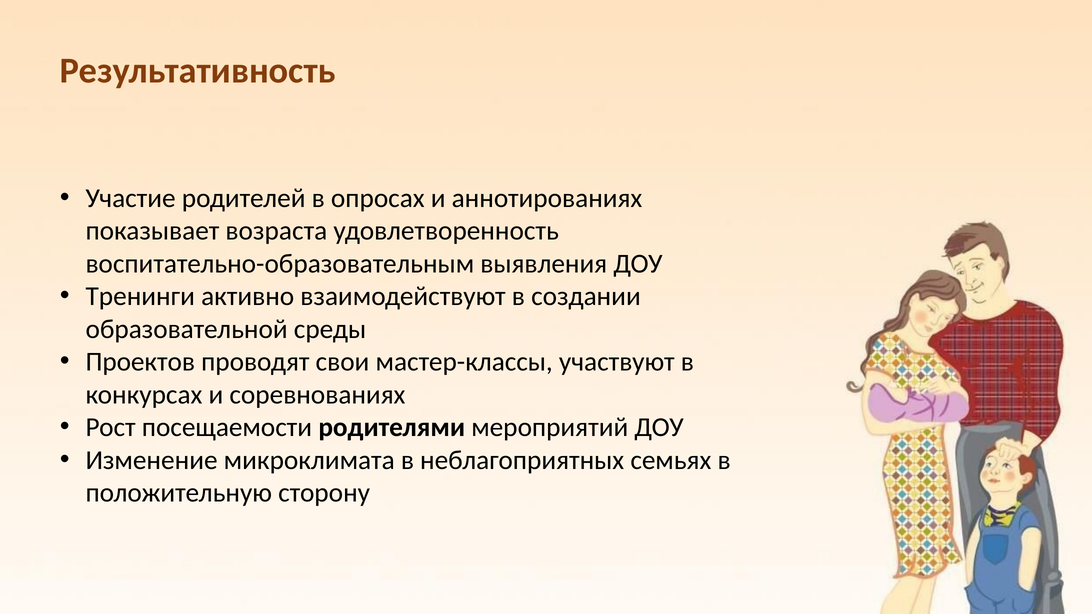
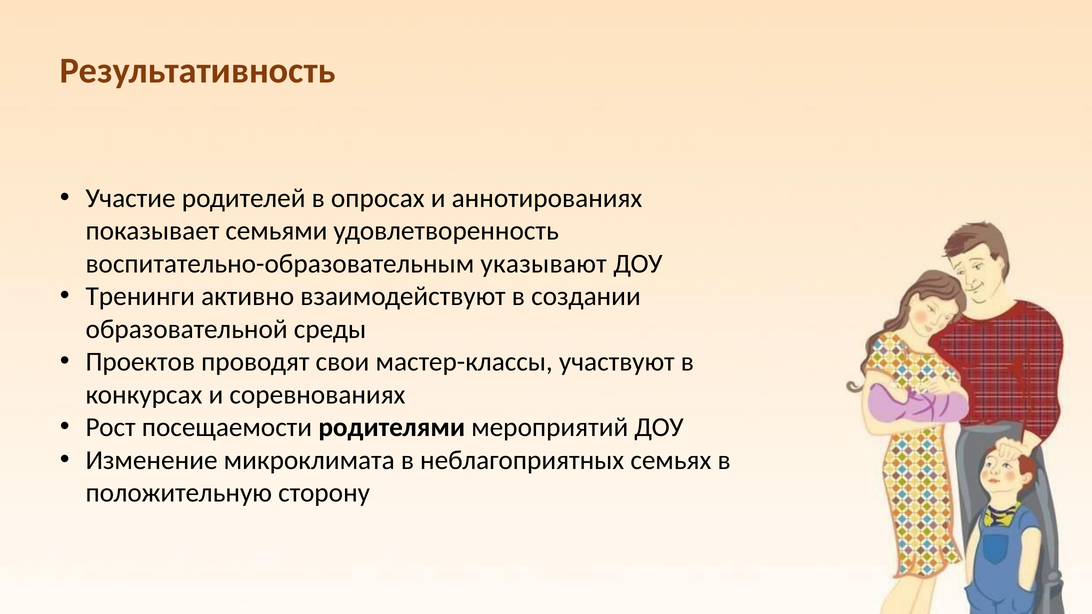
возраста: возраста -> семьями (276, 231)
выявления: выявления -> указывают (544, 264)
